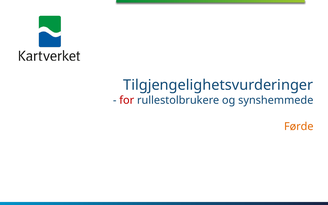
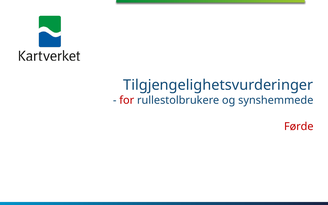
Førde colour: orange -> red (299, 126)
